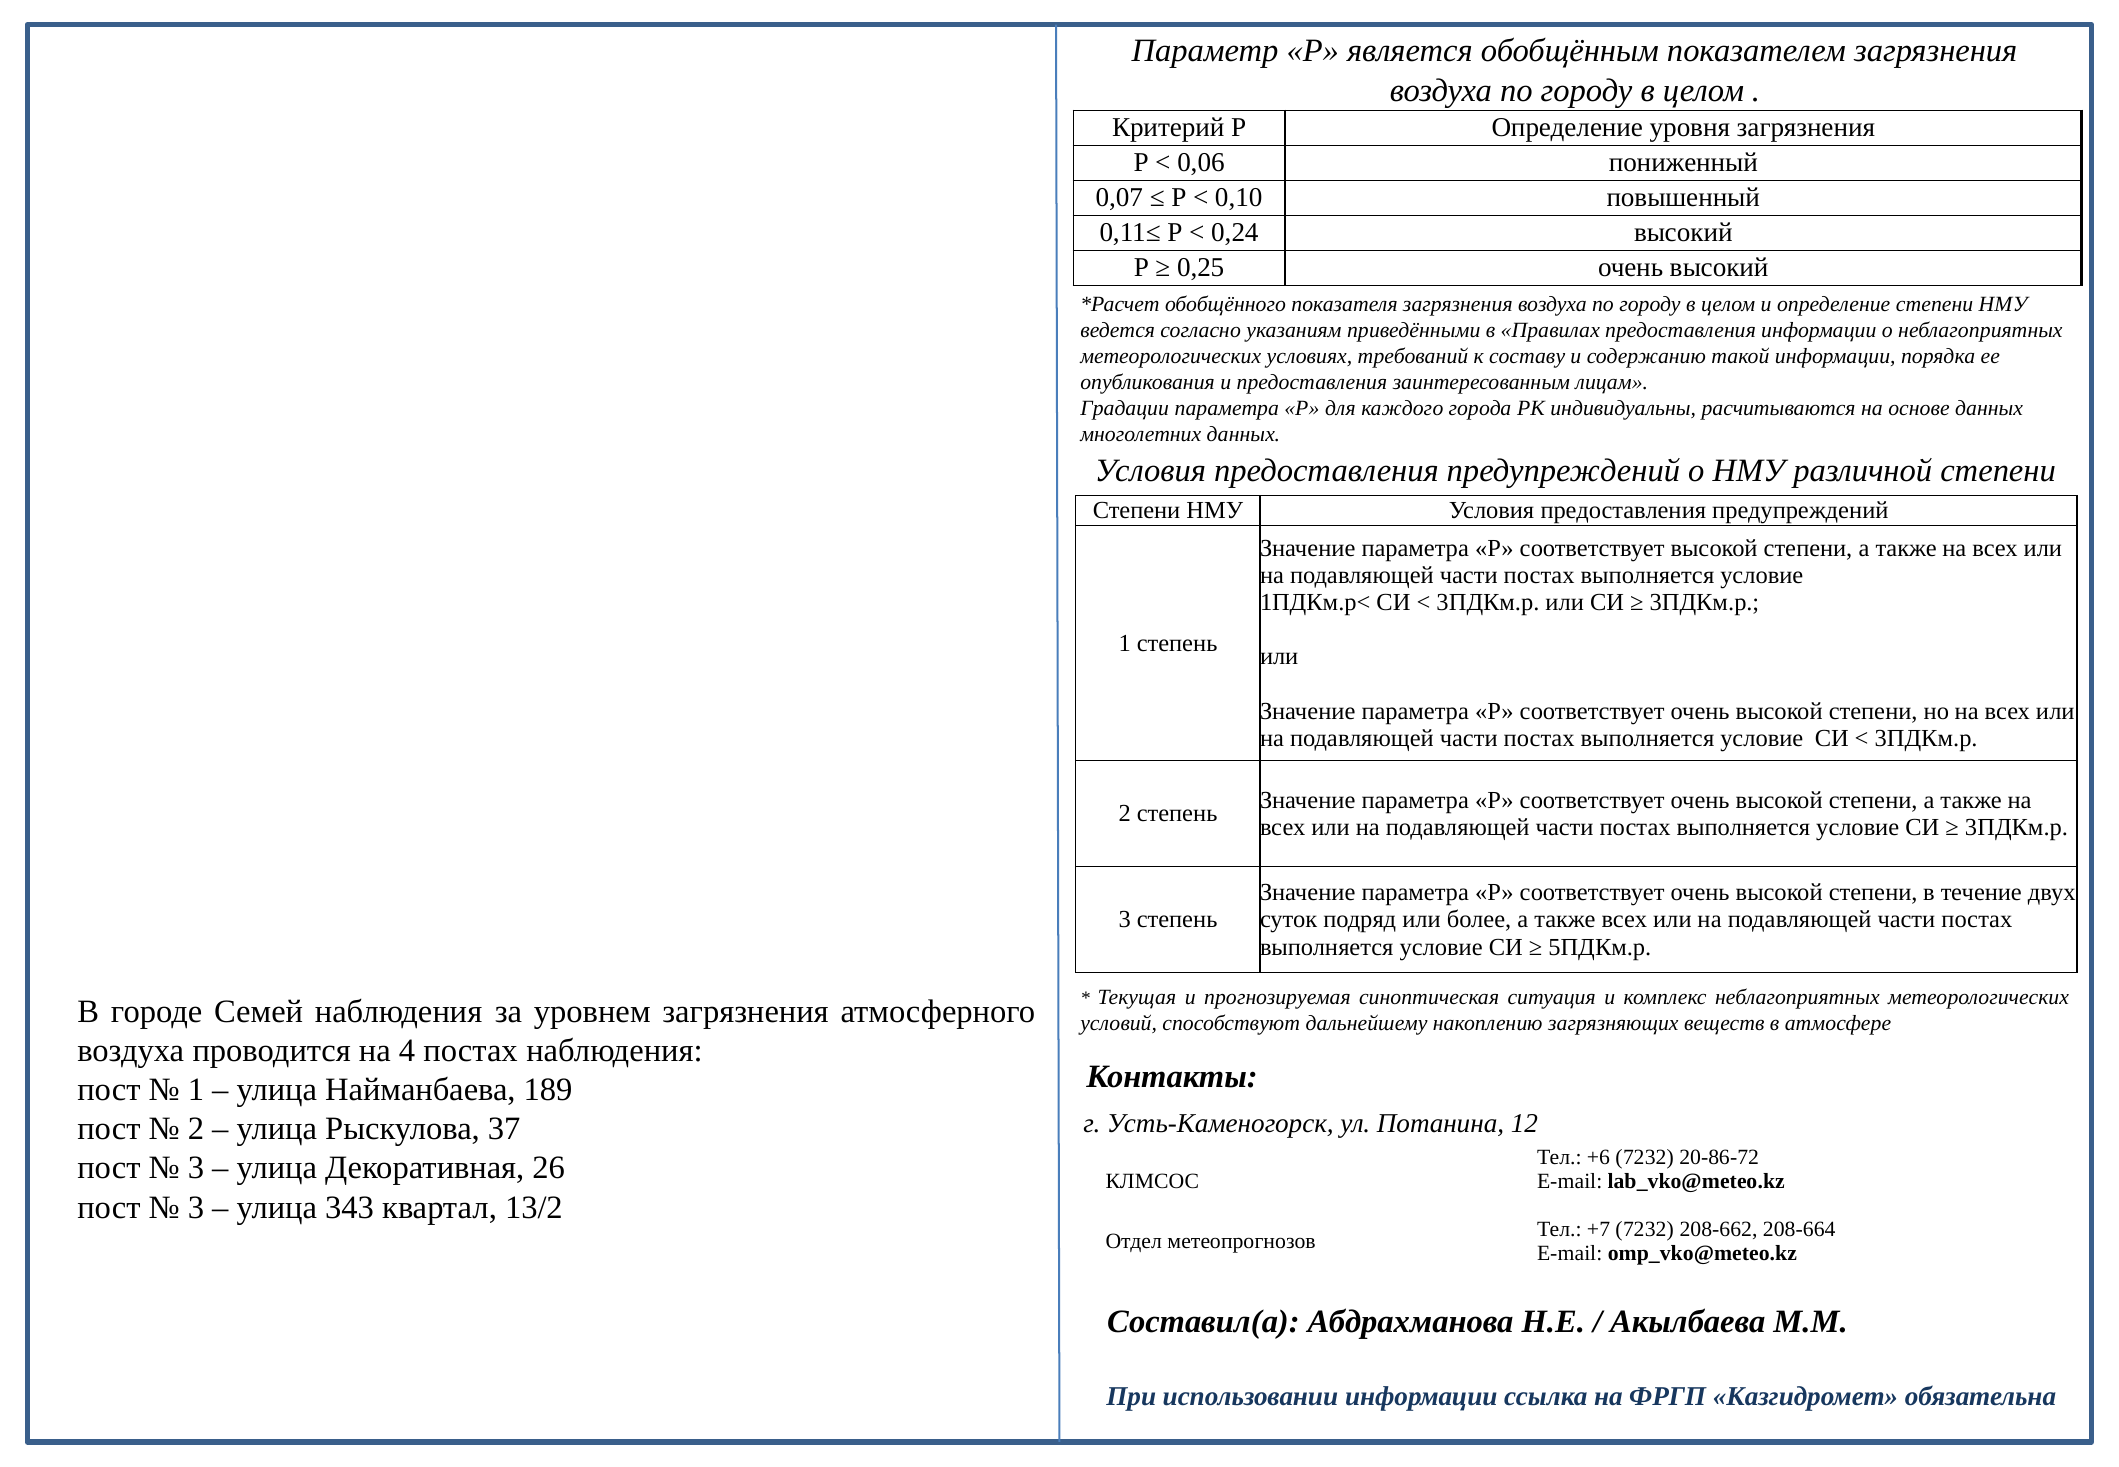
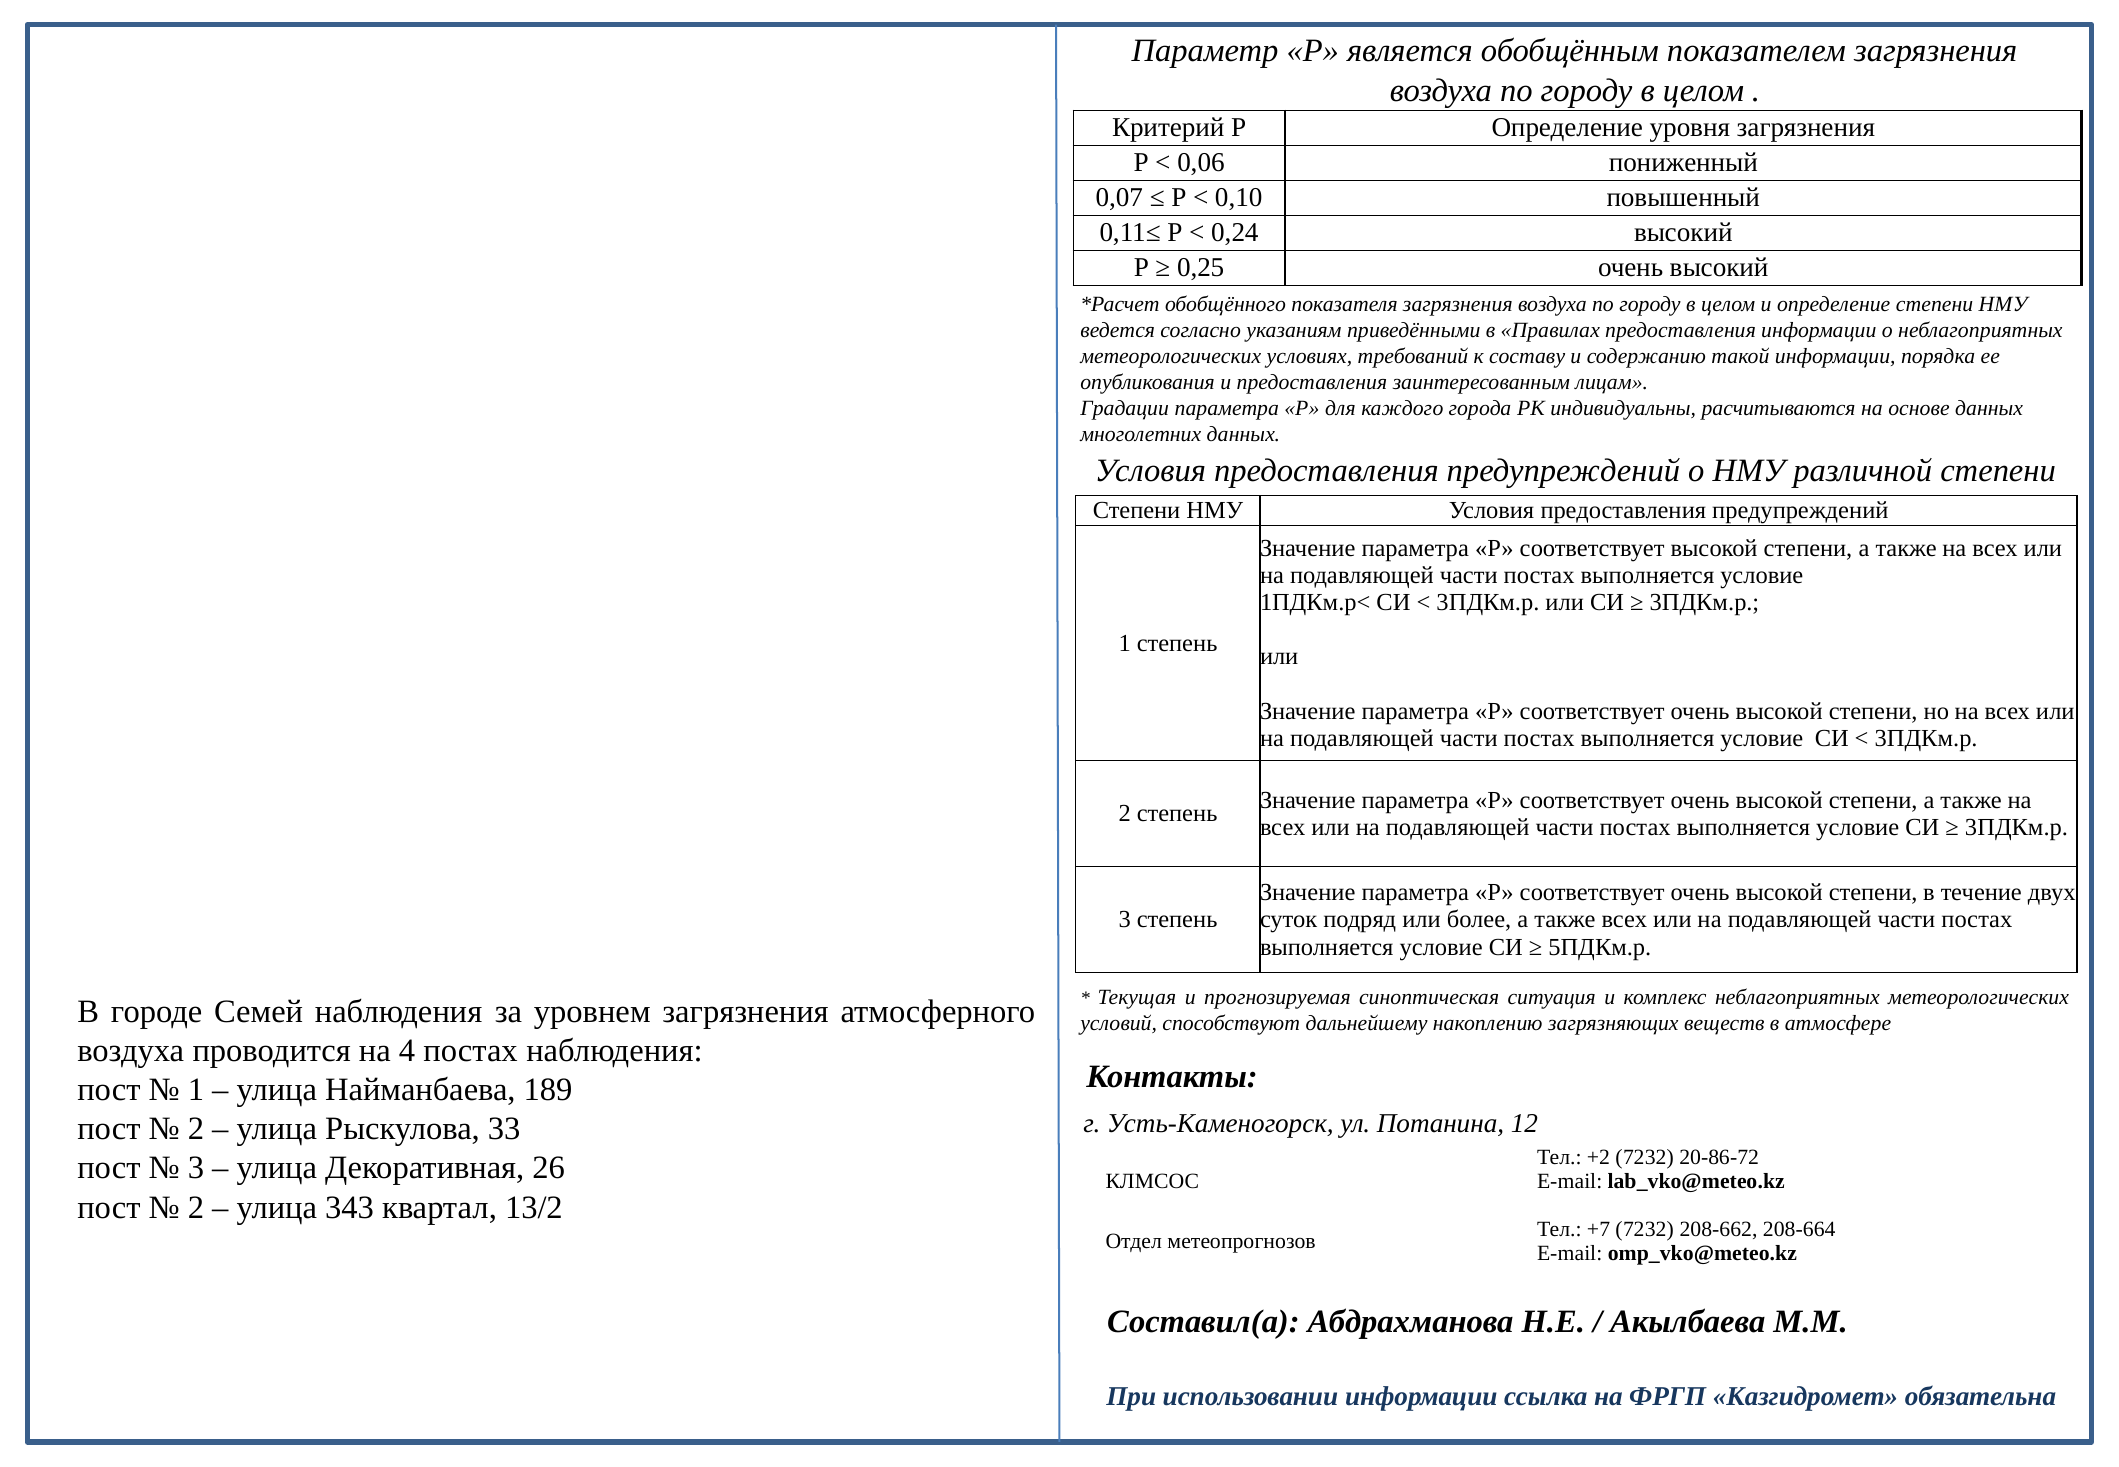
37: 37 -> 33 (504, 1129)
+6: +6 -> +2 (1598, 1157)
3: 3 -> 2 (196, 1207)
